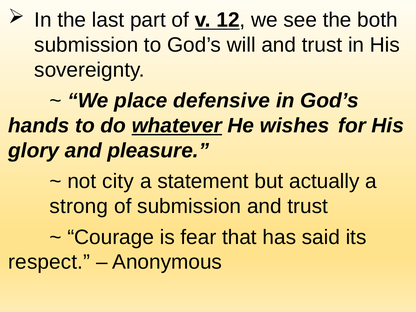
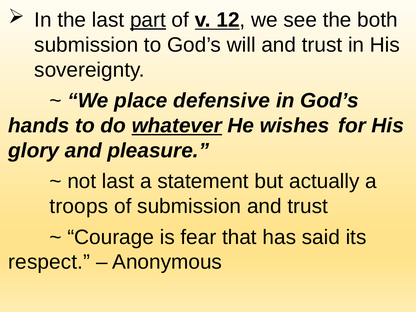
part underline: none -> present (148, 20)
not city: city -> last (118, 181)
strong: strong -> troops (79, 206)
